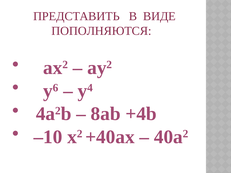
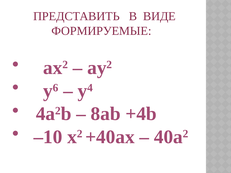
ПОПОЛНЯЮТСЯ: ПОПОЛНЯЮТСЯ -> ФОРМИРУЕМЫЕ (101, 31)
